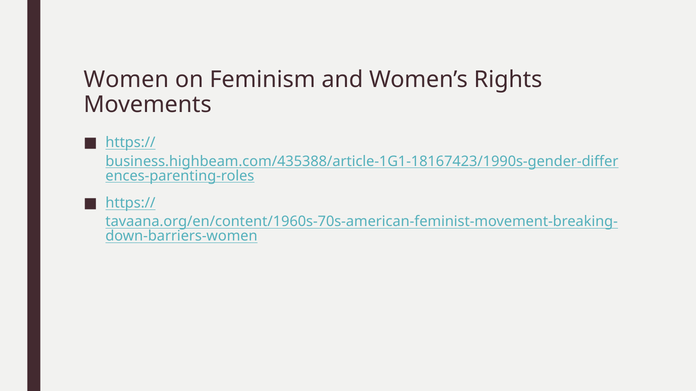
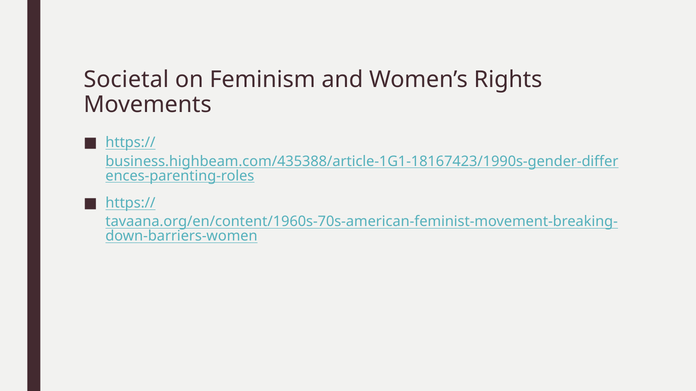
Women: Women -> Societal (126, 80)
